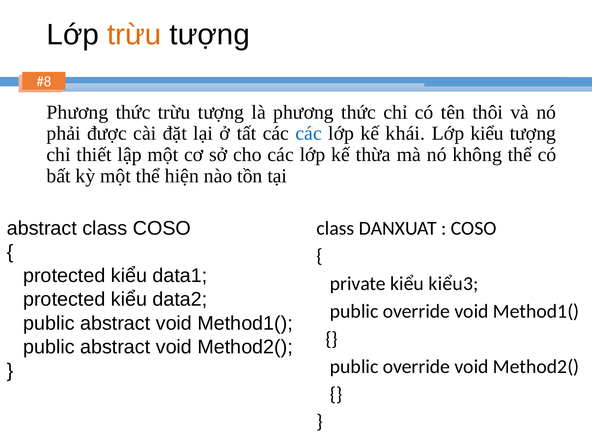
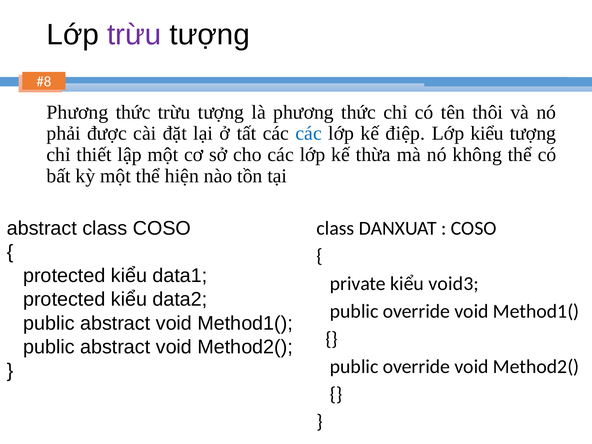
trừu colour: orange -> purple (134, 35)
khái: khái -> điệp (405, 133)
kiểu3: kiểu3 -> void3 (454, 284)
